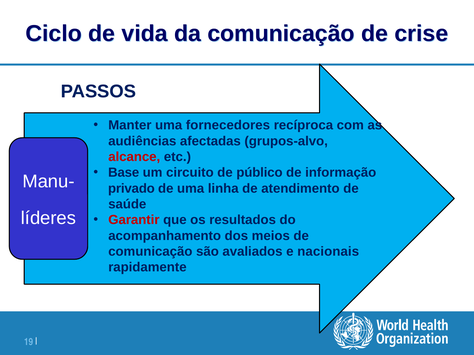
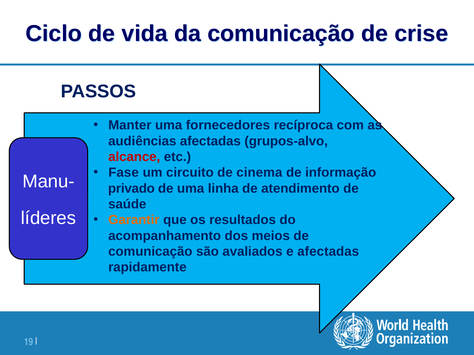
Base: Base -> Fase (124, 173)
público: público -> cinema (259, 173)
Garantir colour: red -> orange (134, 220)
e nacionais: nacionais -> afectadas (328, 252)
